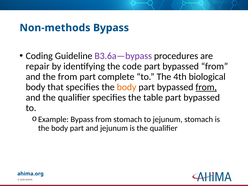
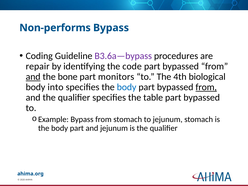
Non-methods: Non-methods -> Non-performs (55, 28)
and underline: none -> present (33, 77)
the from: from -> bone (68, 77)
complete: complete -> monitors (116, 77)
that: that -> into (56, 87)
body colour: orange -> blue (127, 87)
